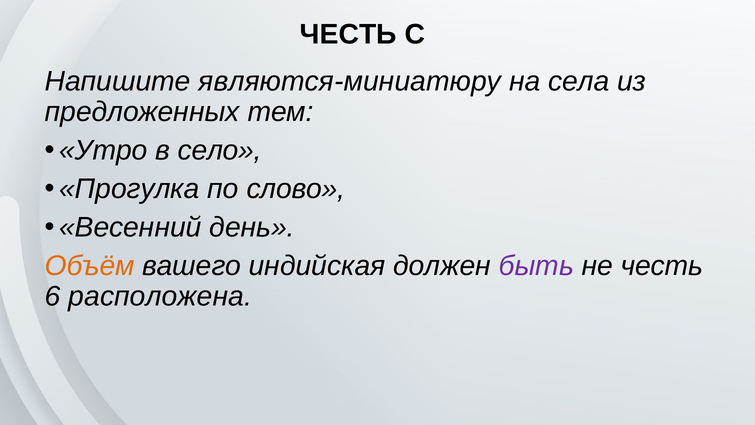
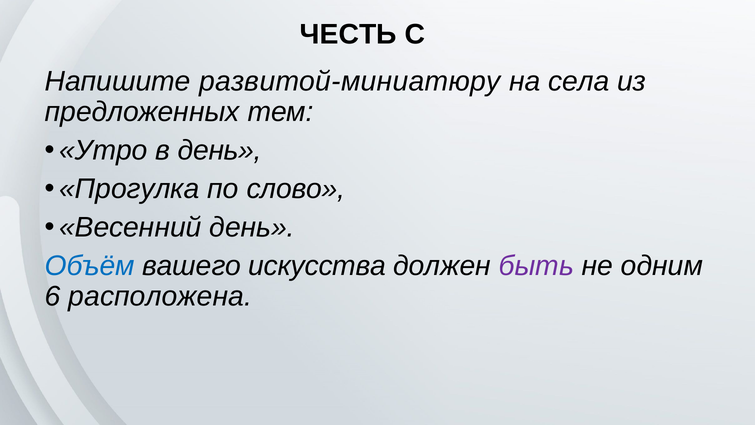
являются-миниатюру: являются-миниатюру -> развитой-миниатюру (350, 81)
в село: село -> день (220, 150)
Объём colour: orange -> blue (90, 266)
индийская: индийская -> искусства (317, 266)
не честь: честь -> одним (662, 266)
